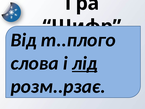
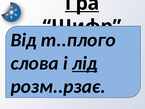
Гра underline: none -> present (82, 3)
